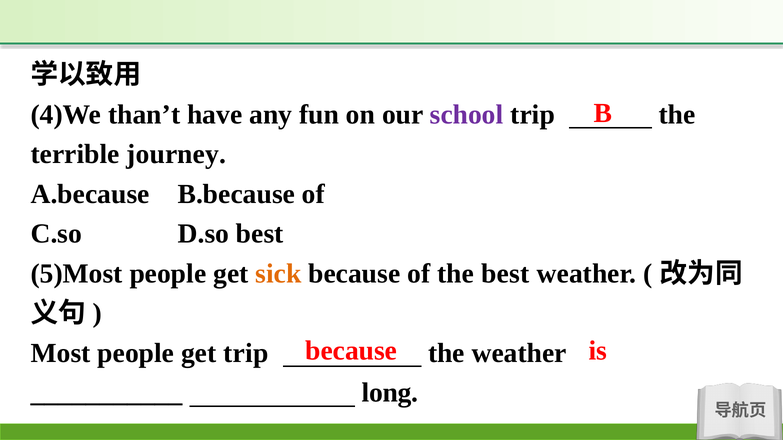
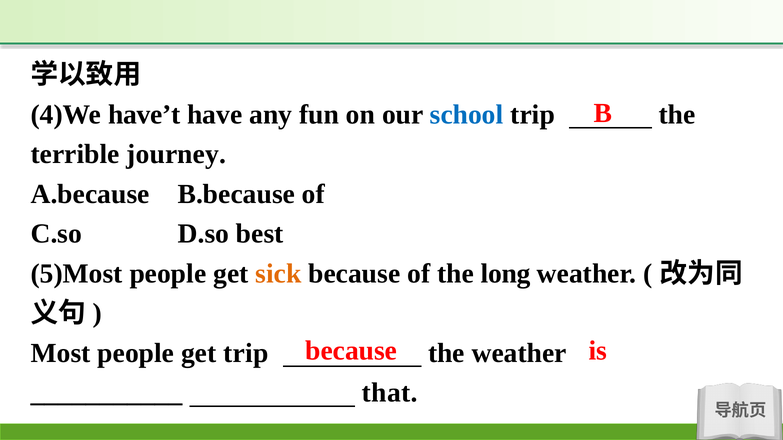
than’t: than’t -> have’t (144, 115)
school colour: purple -> blue (467, 115)
the best: best -> long (506, 274)
long: long -> that (390, 393)
